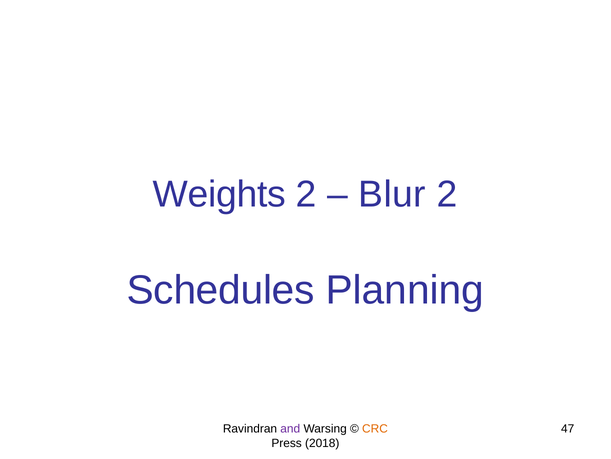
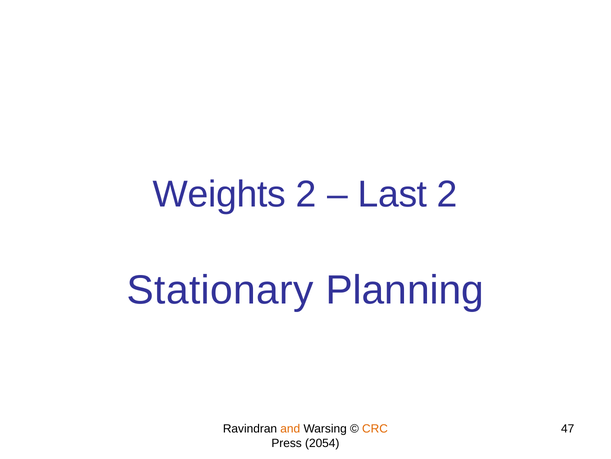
Blur: Blur -> Last (393, 194)
Schedules: Schedules -> Stationary (220, 290)
and colour: purple -> orange (290, 428)
2018: 2018 -> 2054 (322, 443)
